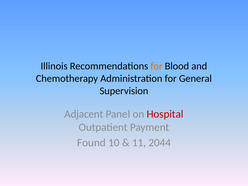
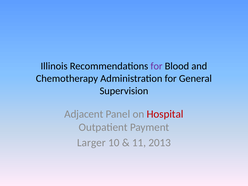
for colour: orange -> purple (156, 66)
Found: Found -> Larger (91, 143)
2044: 2044 -> 2013 (160, 143)
